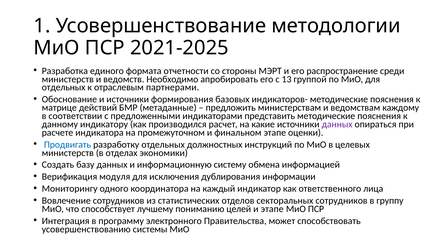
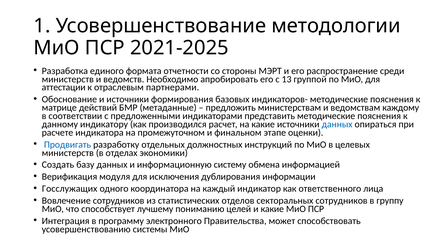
отдельных: отдельных -> аттестации (64, 88)
данных colour: purple -> blue (337, 125)
Мониторингу: Мониторингу -> Госслужащих (70, 189)
и этапе: этапе -> какие (272, 209)
